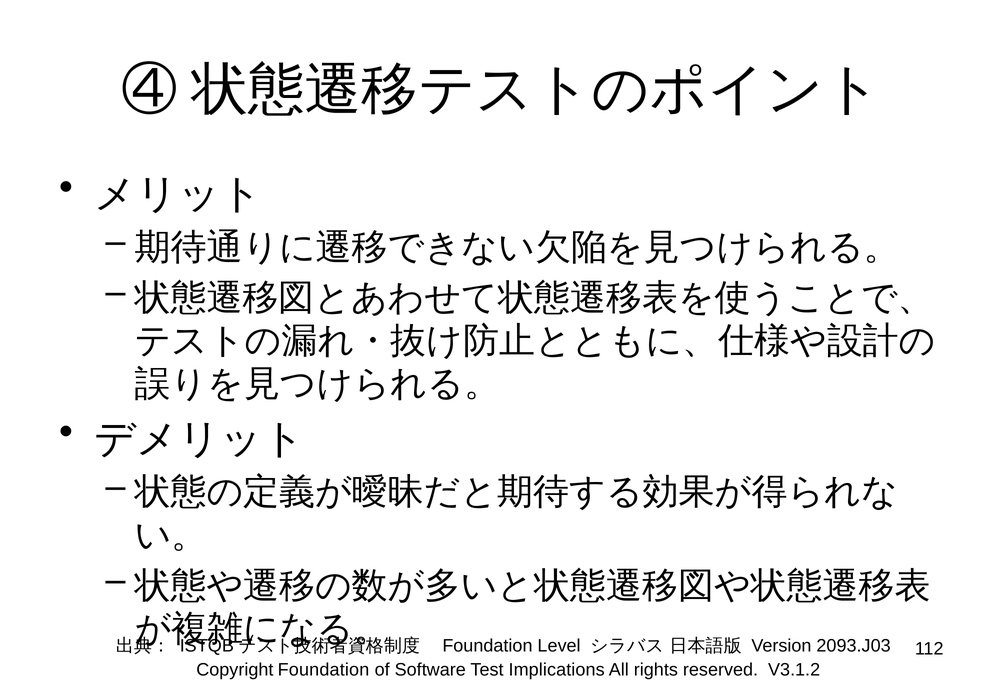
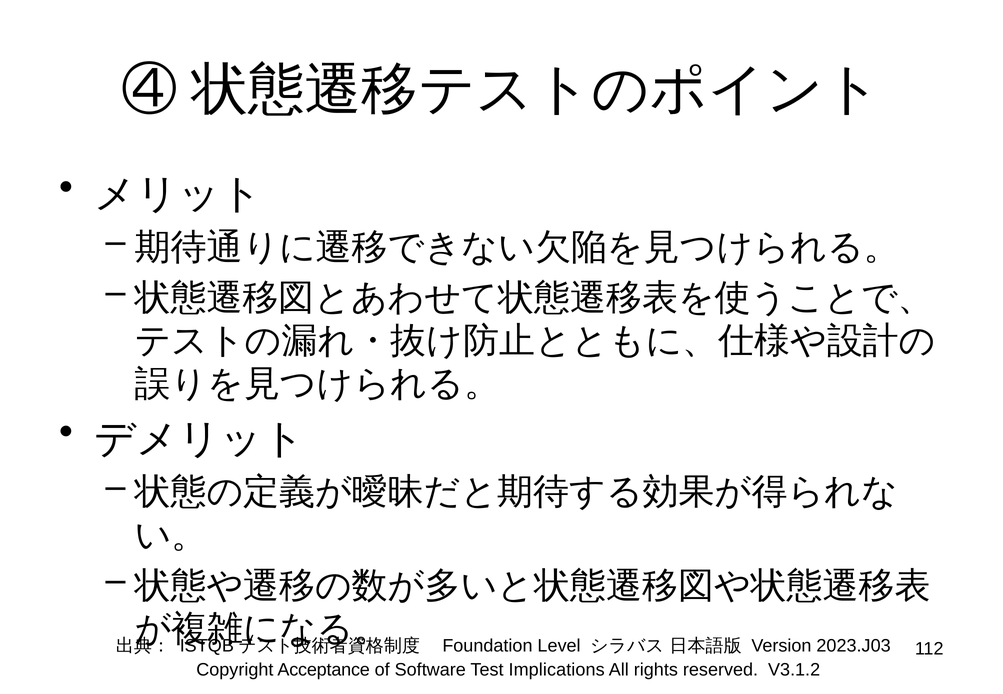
2093.J03: 2093.J03 -> 2023.J03 (854, 646)
Copyright Foundation: Foundation -> Acceptance (324, 670)
